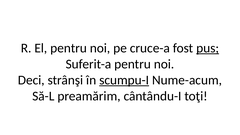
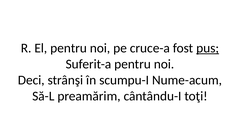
scumpu-I underline: present -> none (124, 80)
